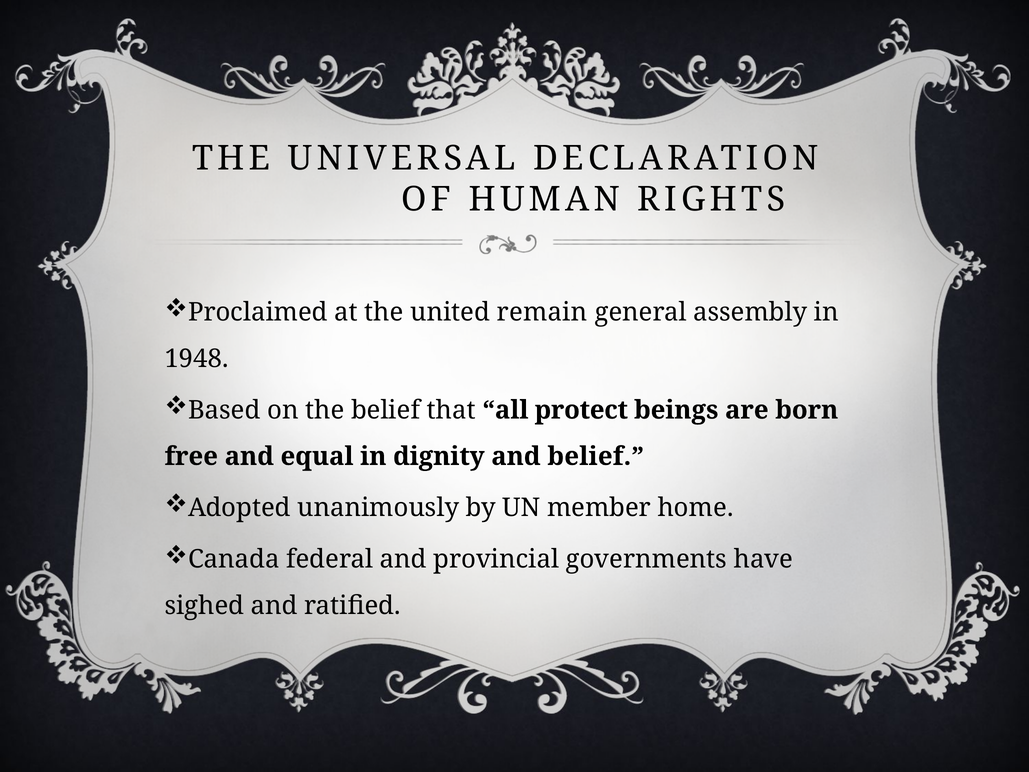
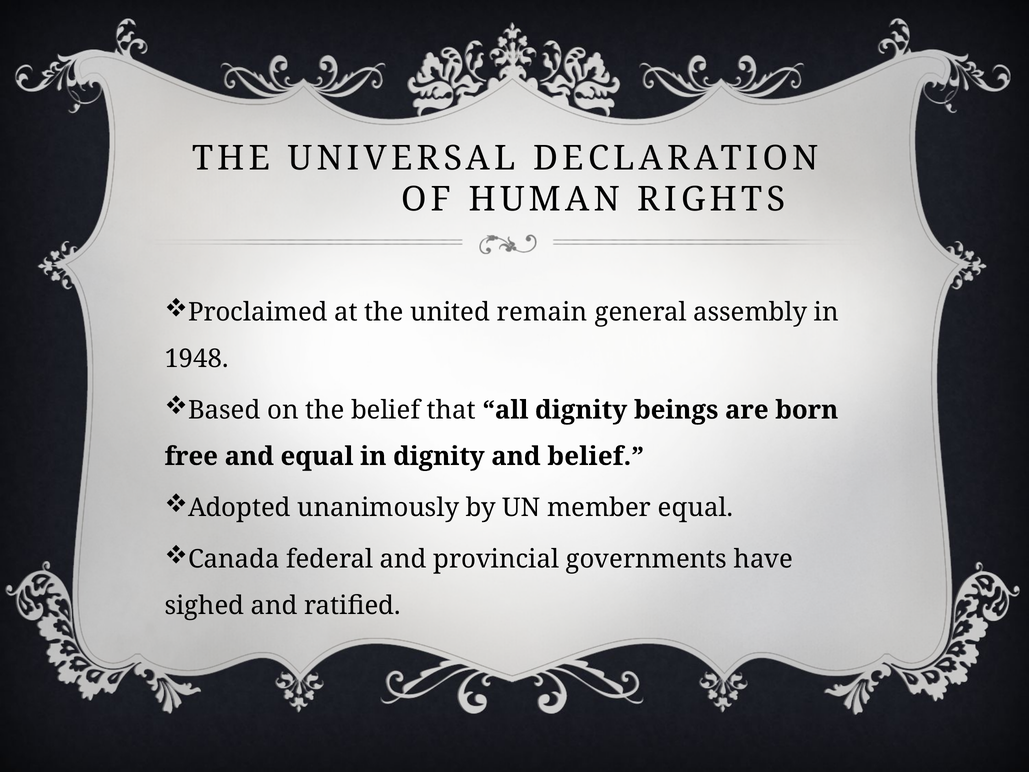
all protect: protect -> dignity (581, 410)
member home: home -> equal (695, 508)
